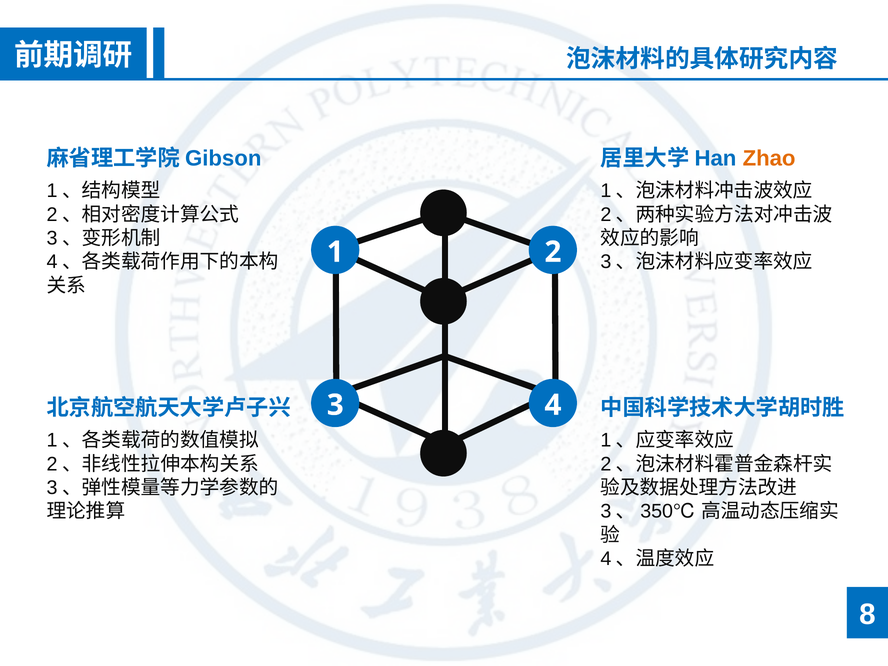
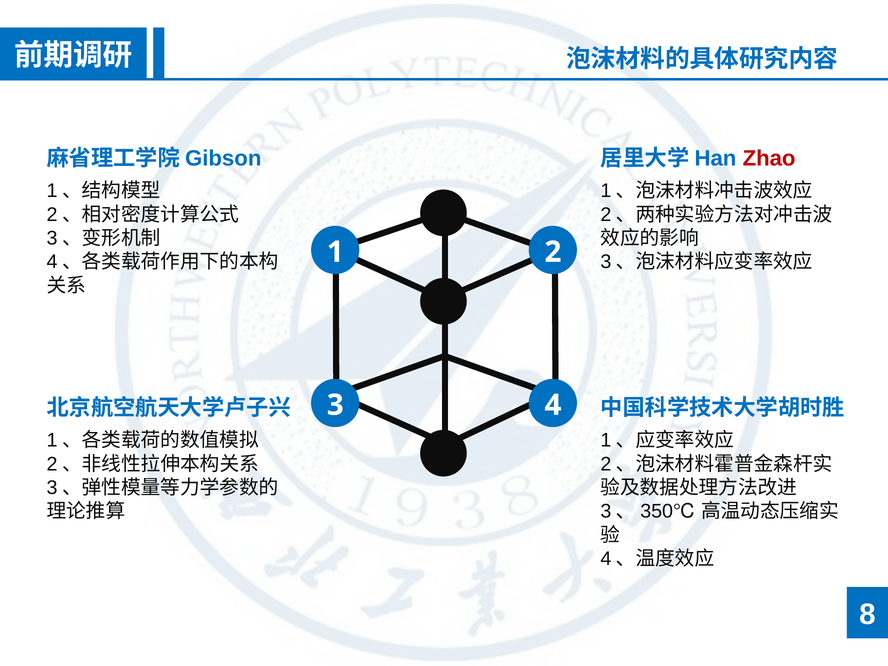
Zhao colour: orange -> red (769, 159)
